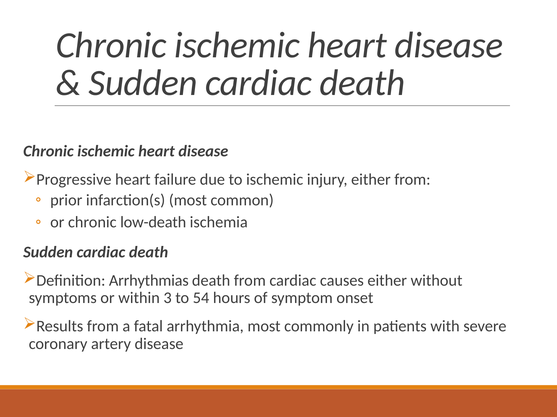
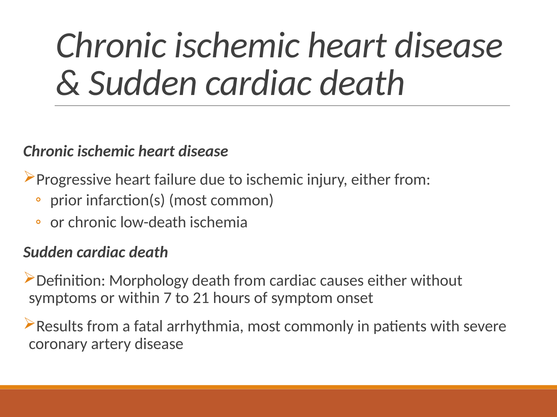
Arrhythmias: Arrhythmias -> Morphology (149, 281)
3: 3 -> 7 (168, 298)
54: 54 -> 21 (201, 298)
